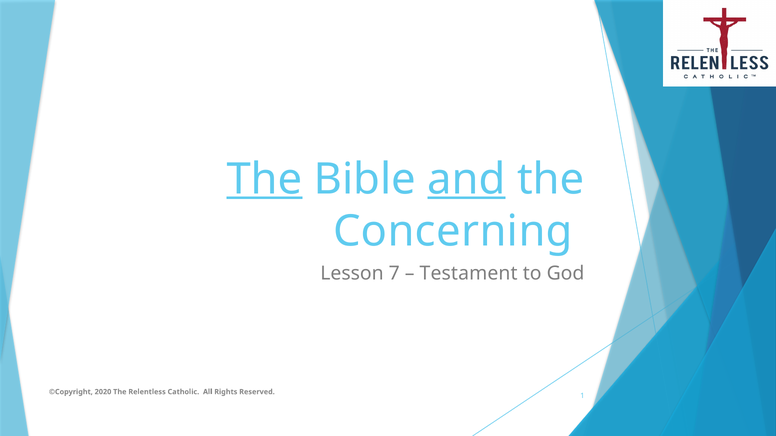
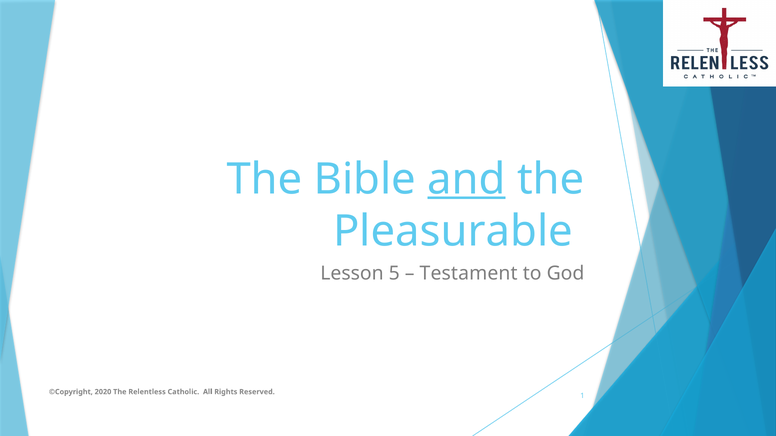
The underline: present -> none (265, 179)
Concerning: Concerning -> Pleasurable (453, 232)
7: 7 -> 5 (394, 274)
